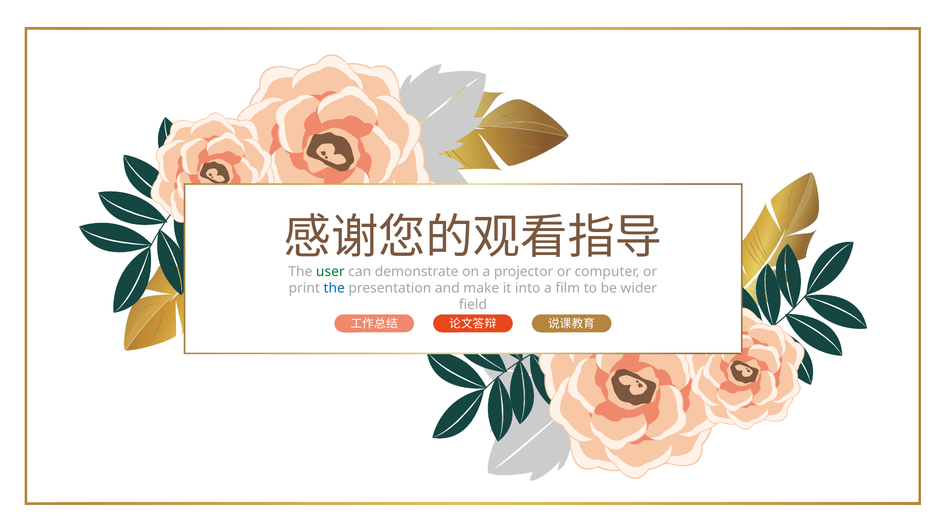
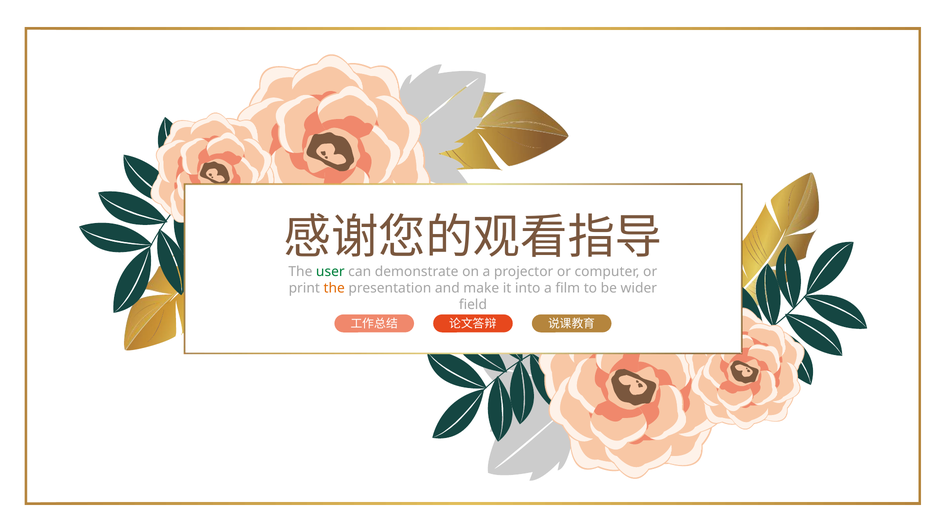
the colour: blue -> orange (334, 288)
